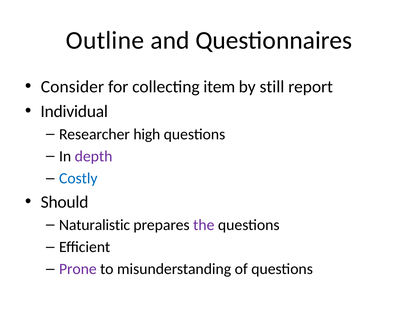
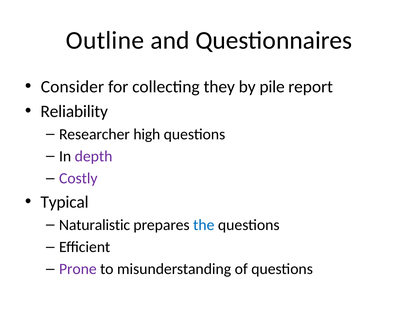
item: item -> they (219, 87)
still: still -> pile (272, 87)
Individual: Individual -> Reliability (74, 112)
Costly colour: blue -> purple (78, 179)
Should: Should -> Typical (65, 202)
the colour: purple -> blue (204, 225)
